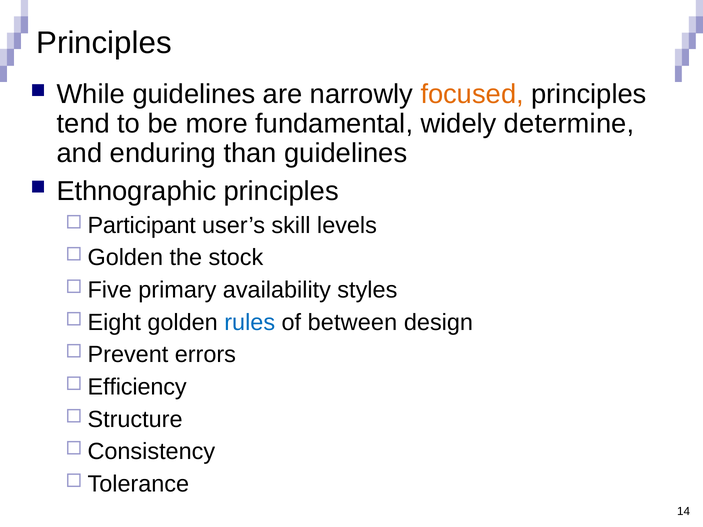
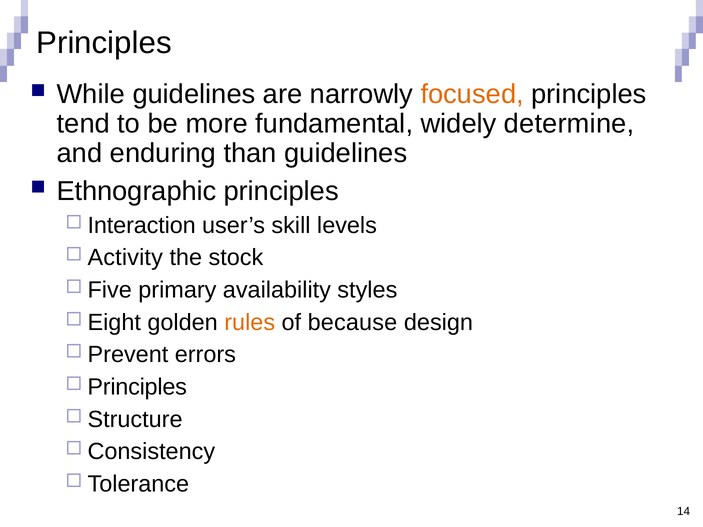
Participant: Participant -> Interaction (142, 226)
Golden: Golden -> Activity (125, 258)
rules colour: blue -> orange (250, 323)
between: between -> because (352, 323)
Efficiency: Efficiency -> Principles (137, 387)
